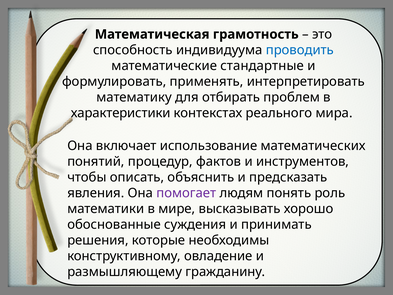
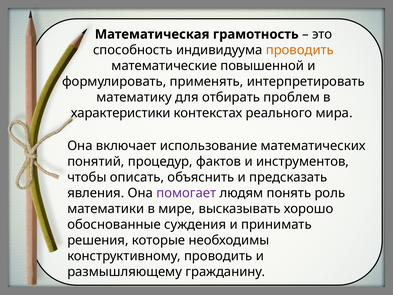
проводить colour: blue -> orange (300, 50)
стандартные: стандартные -> повышенной (262, 66)
конструктивному овладение: овладение -> проводить (218, 256)
